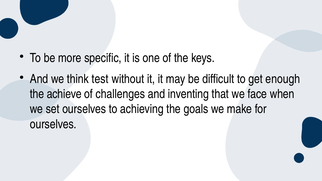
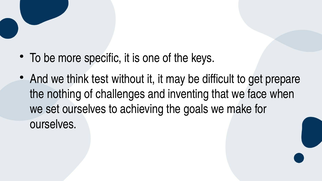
enough: enough -> prepare (283, 79)
achieve: achieve -> nothing (64, 94)
